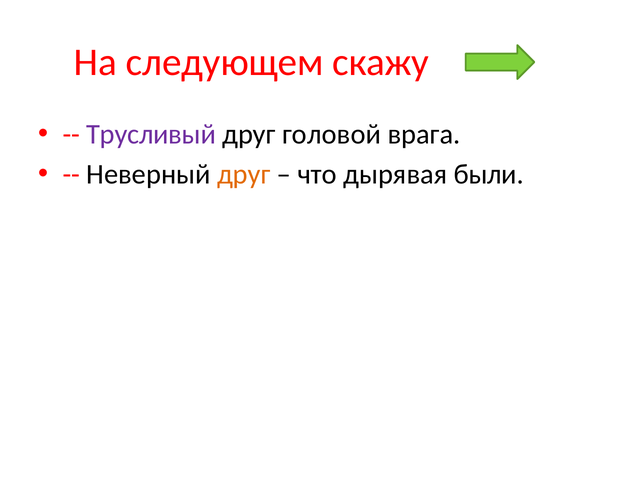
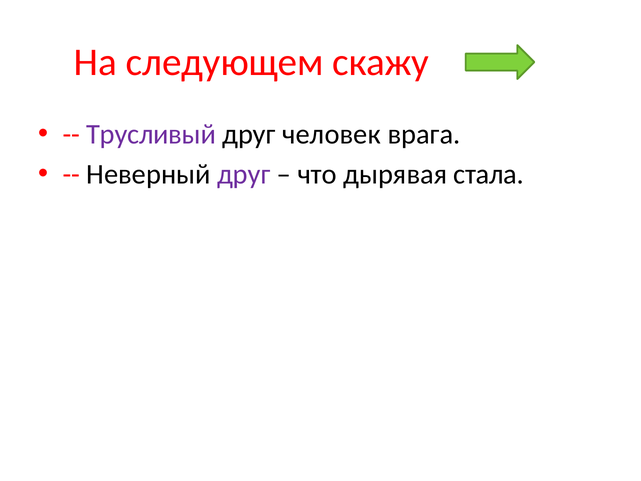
головой: головой -> человек (332, 134)
друг colour: orange -> purple (244, 174)
были: были -> стала (489, 174)
